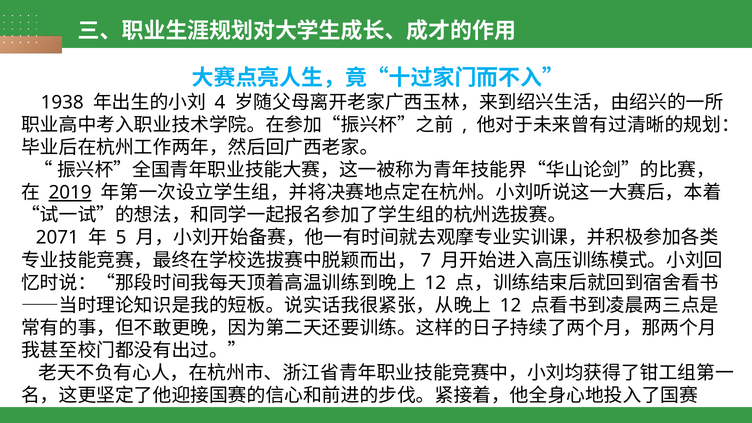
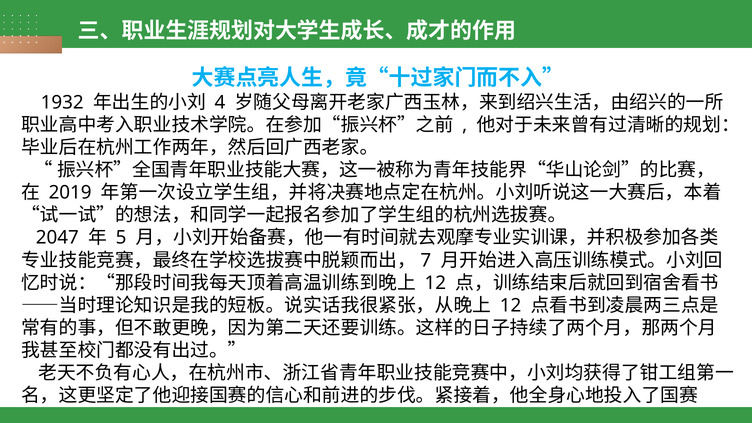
1938: 1938 -> 1932 (62, 102)
2019 underline: present -> none (70, 193)
2071: 2071 -> 2047 (57, 238)
